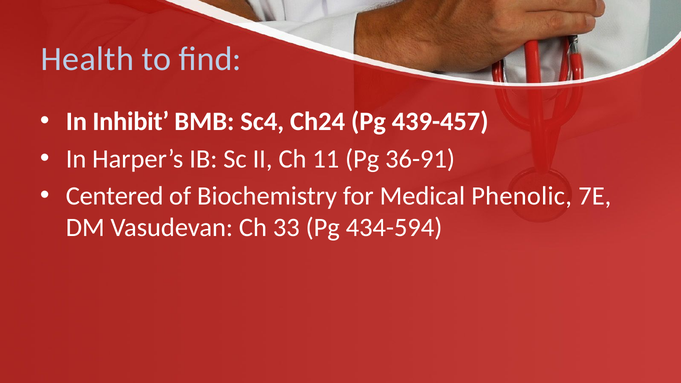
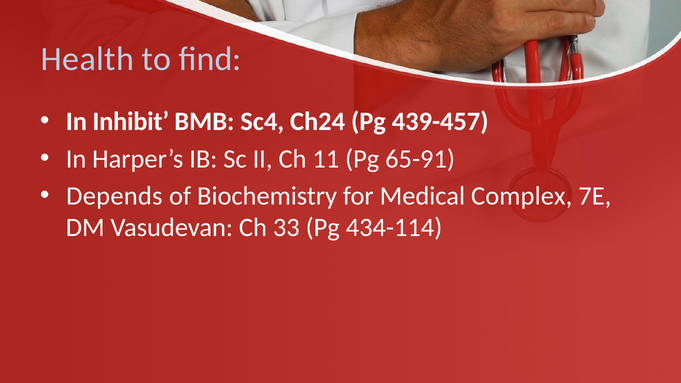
36-91: 36-91 -> 65-91 (420, 159)
Centered: Centered -> Depends (114, 196)
Phenolic: Phenolic -> Complex (522, 196)
434-594: 434-594 -> 434-114 (394, 228)
